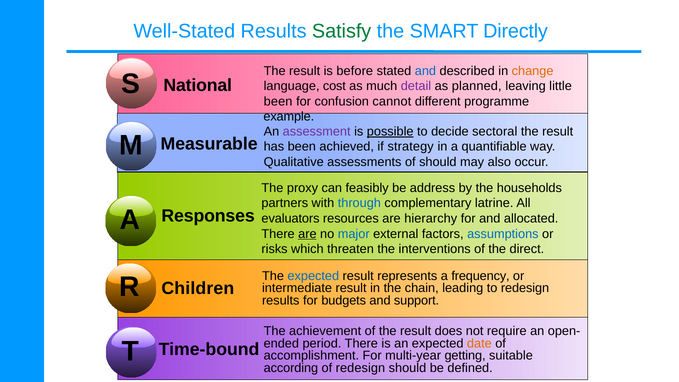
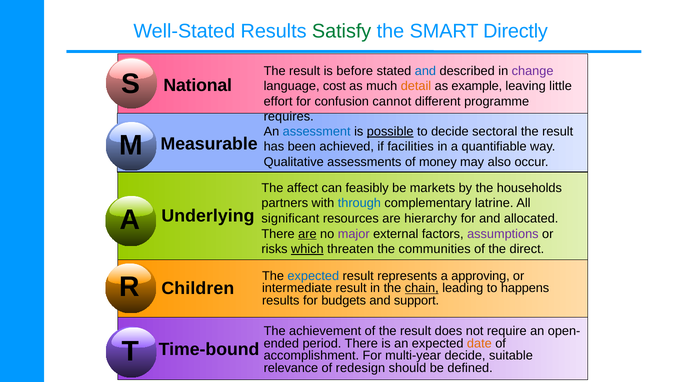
change colour: orange -> purple (533, 71)
detail colour: purple -> orange (416, 86)
planned: planned -> example (477, 86)
been: been -> effort (278, 101)
example: example -> requires (289, 117)
assessment colour: purple -> blue (317, 131)
strategy: strategy -> facilities (411, 147)
of should: should -> money (438, 162)
proxy: proxy -> affect (302, 188)
address: address -> markets (433, 188)
Responses: Responses -> Underlying (208, 216)
evaluators: evaluators -> significant (290, 219)
major colour: blue -> purple (354, 234)
assumptions colour: blue -> purple (503, 234)
which underline: none -> present (307, 249)
interventions: interventions -> communities (435, 249)
frequency: frequency -> approving (481, 276)
chain underline: none -> present (422, 288)
to redesign: redesign -> happens (525, 288)
multi-year getting: getting -> decide (465, 356)
according: according -> relevance (291, 368)
